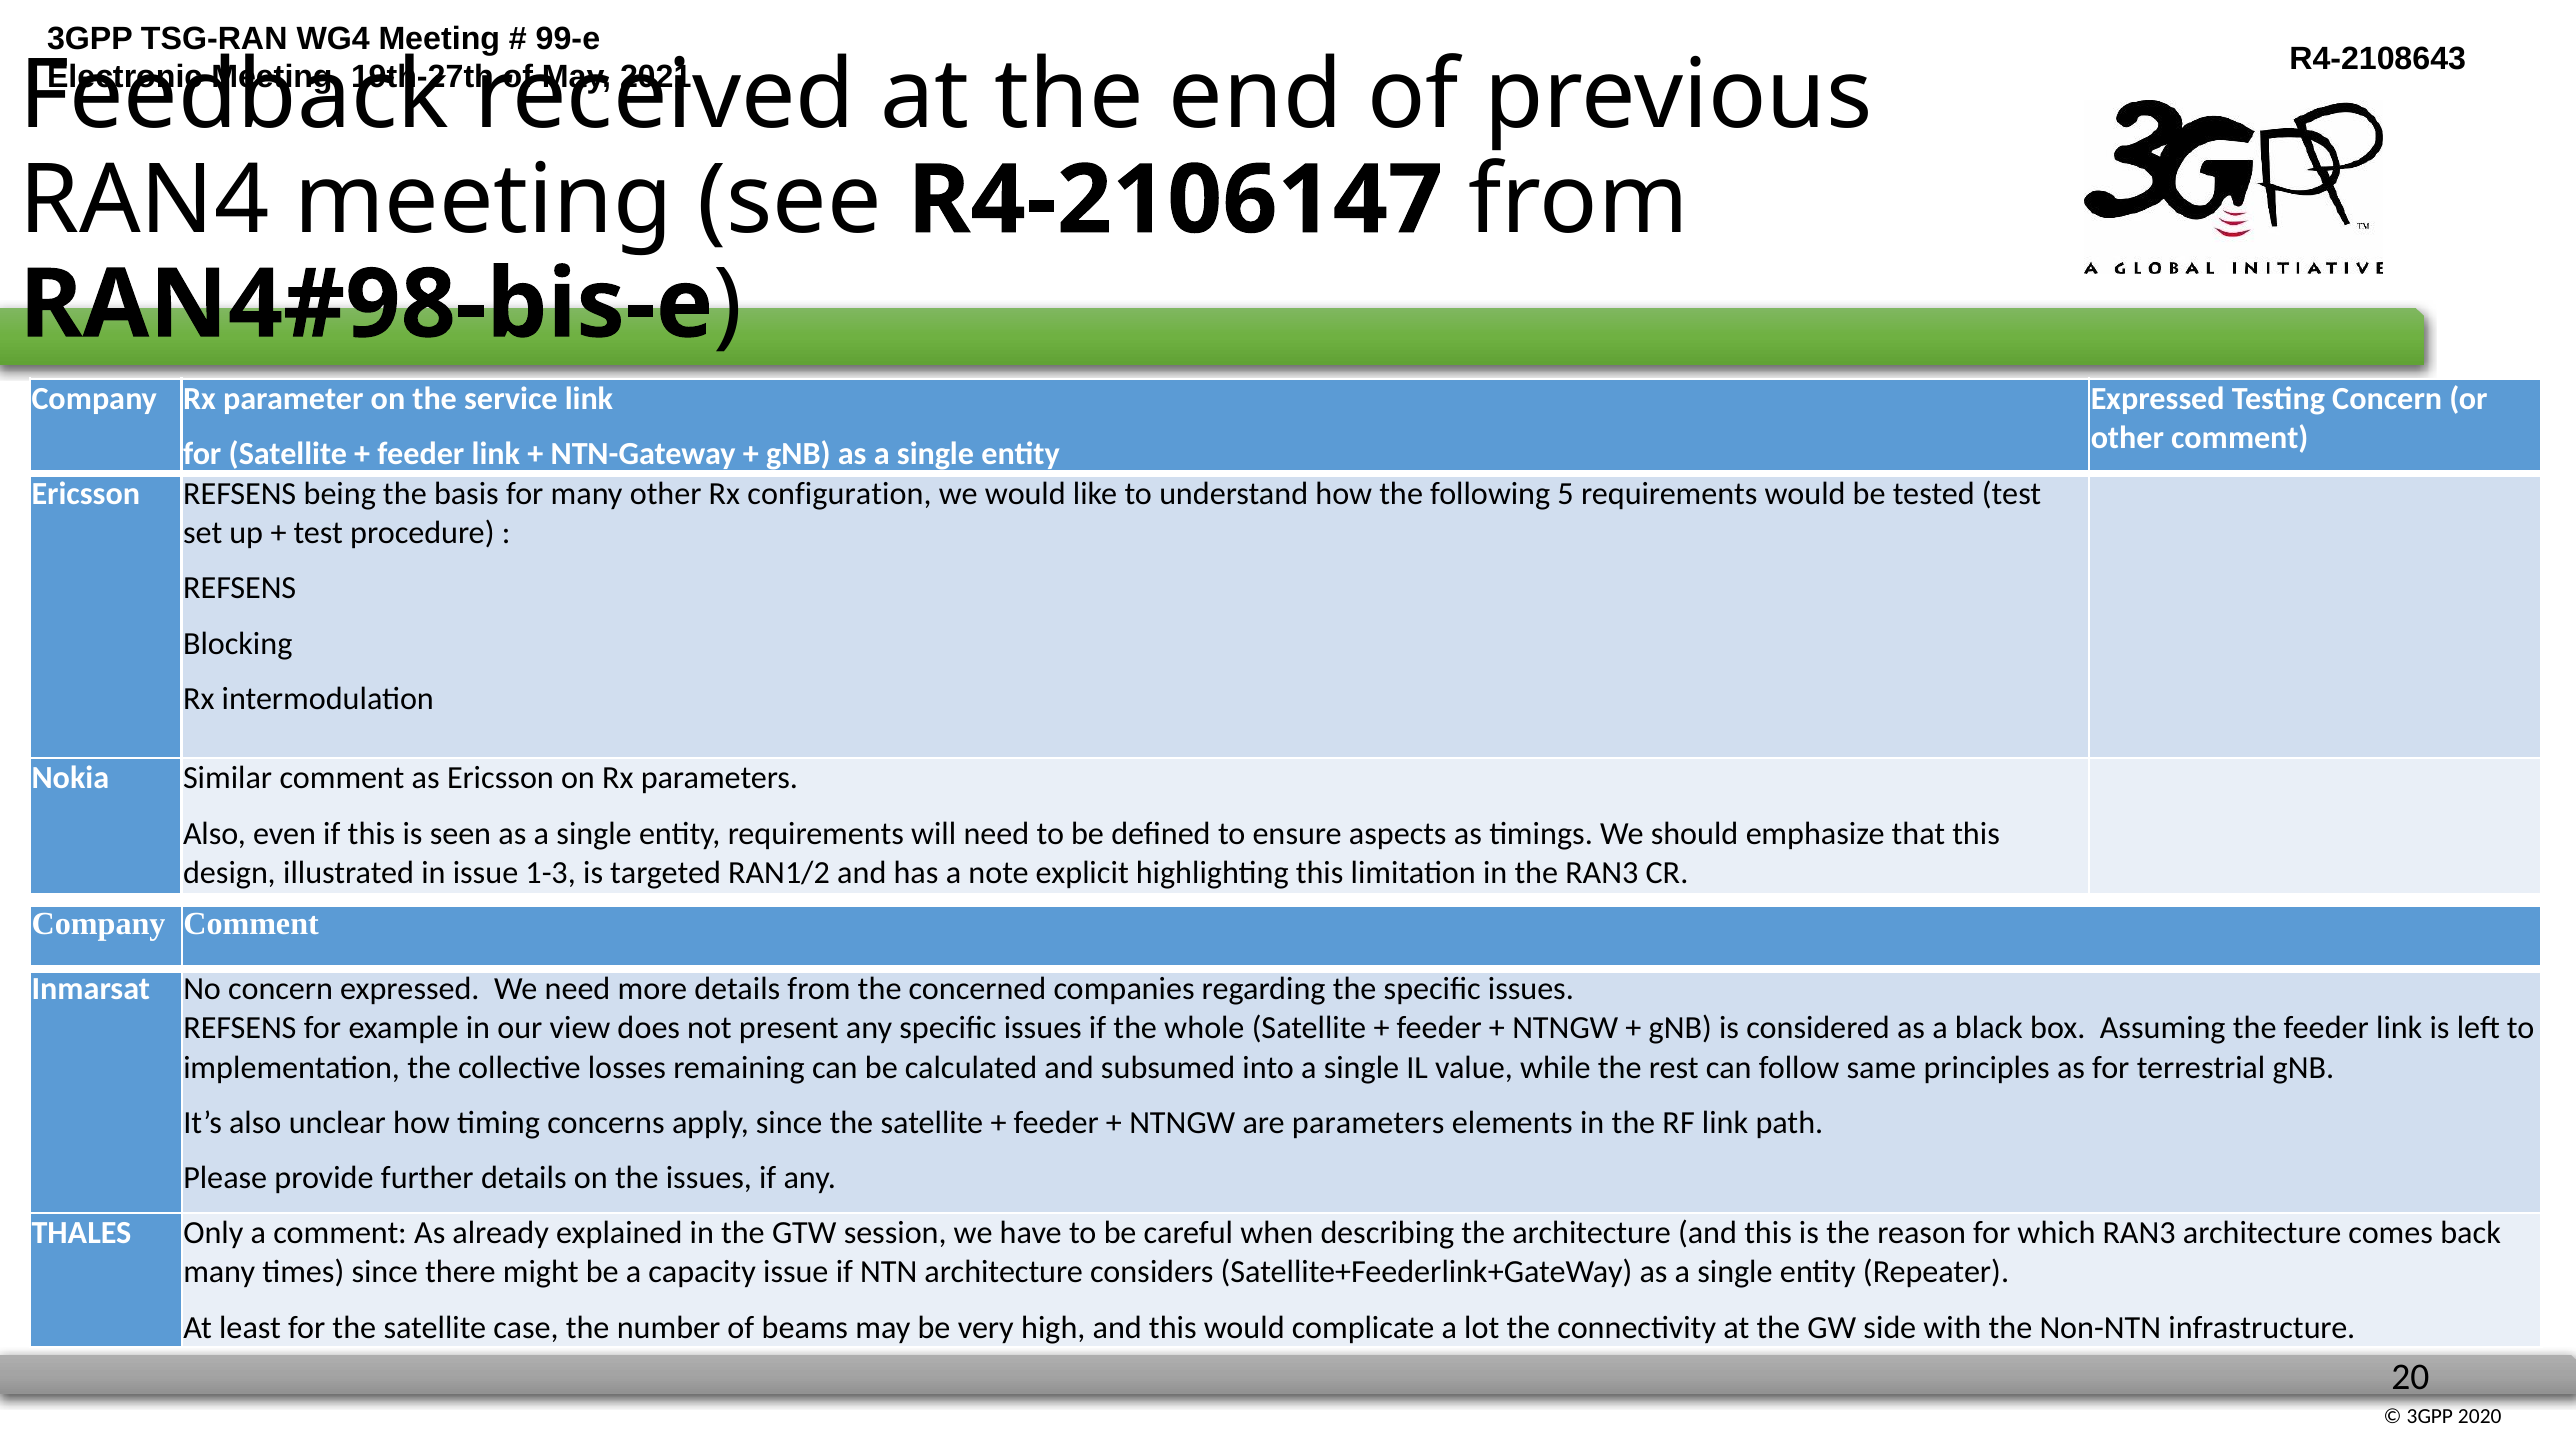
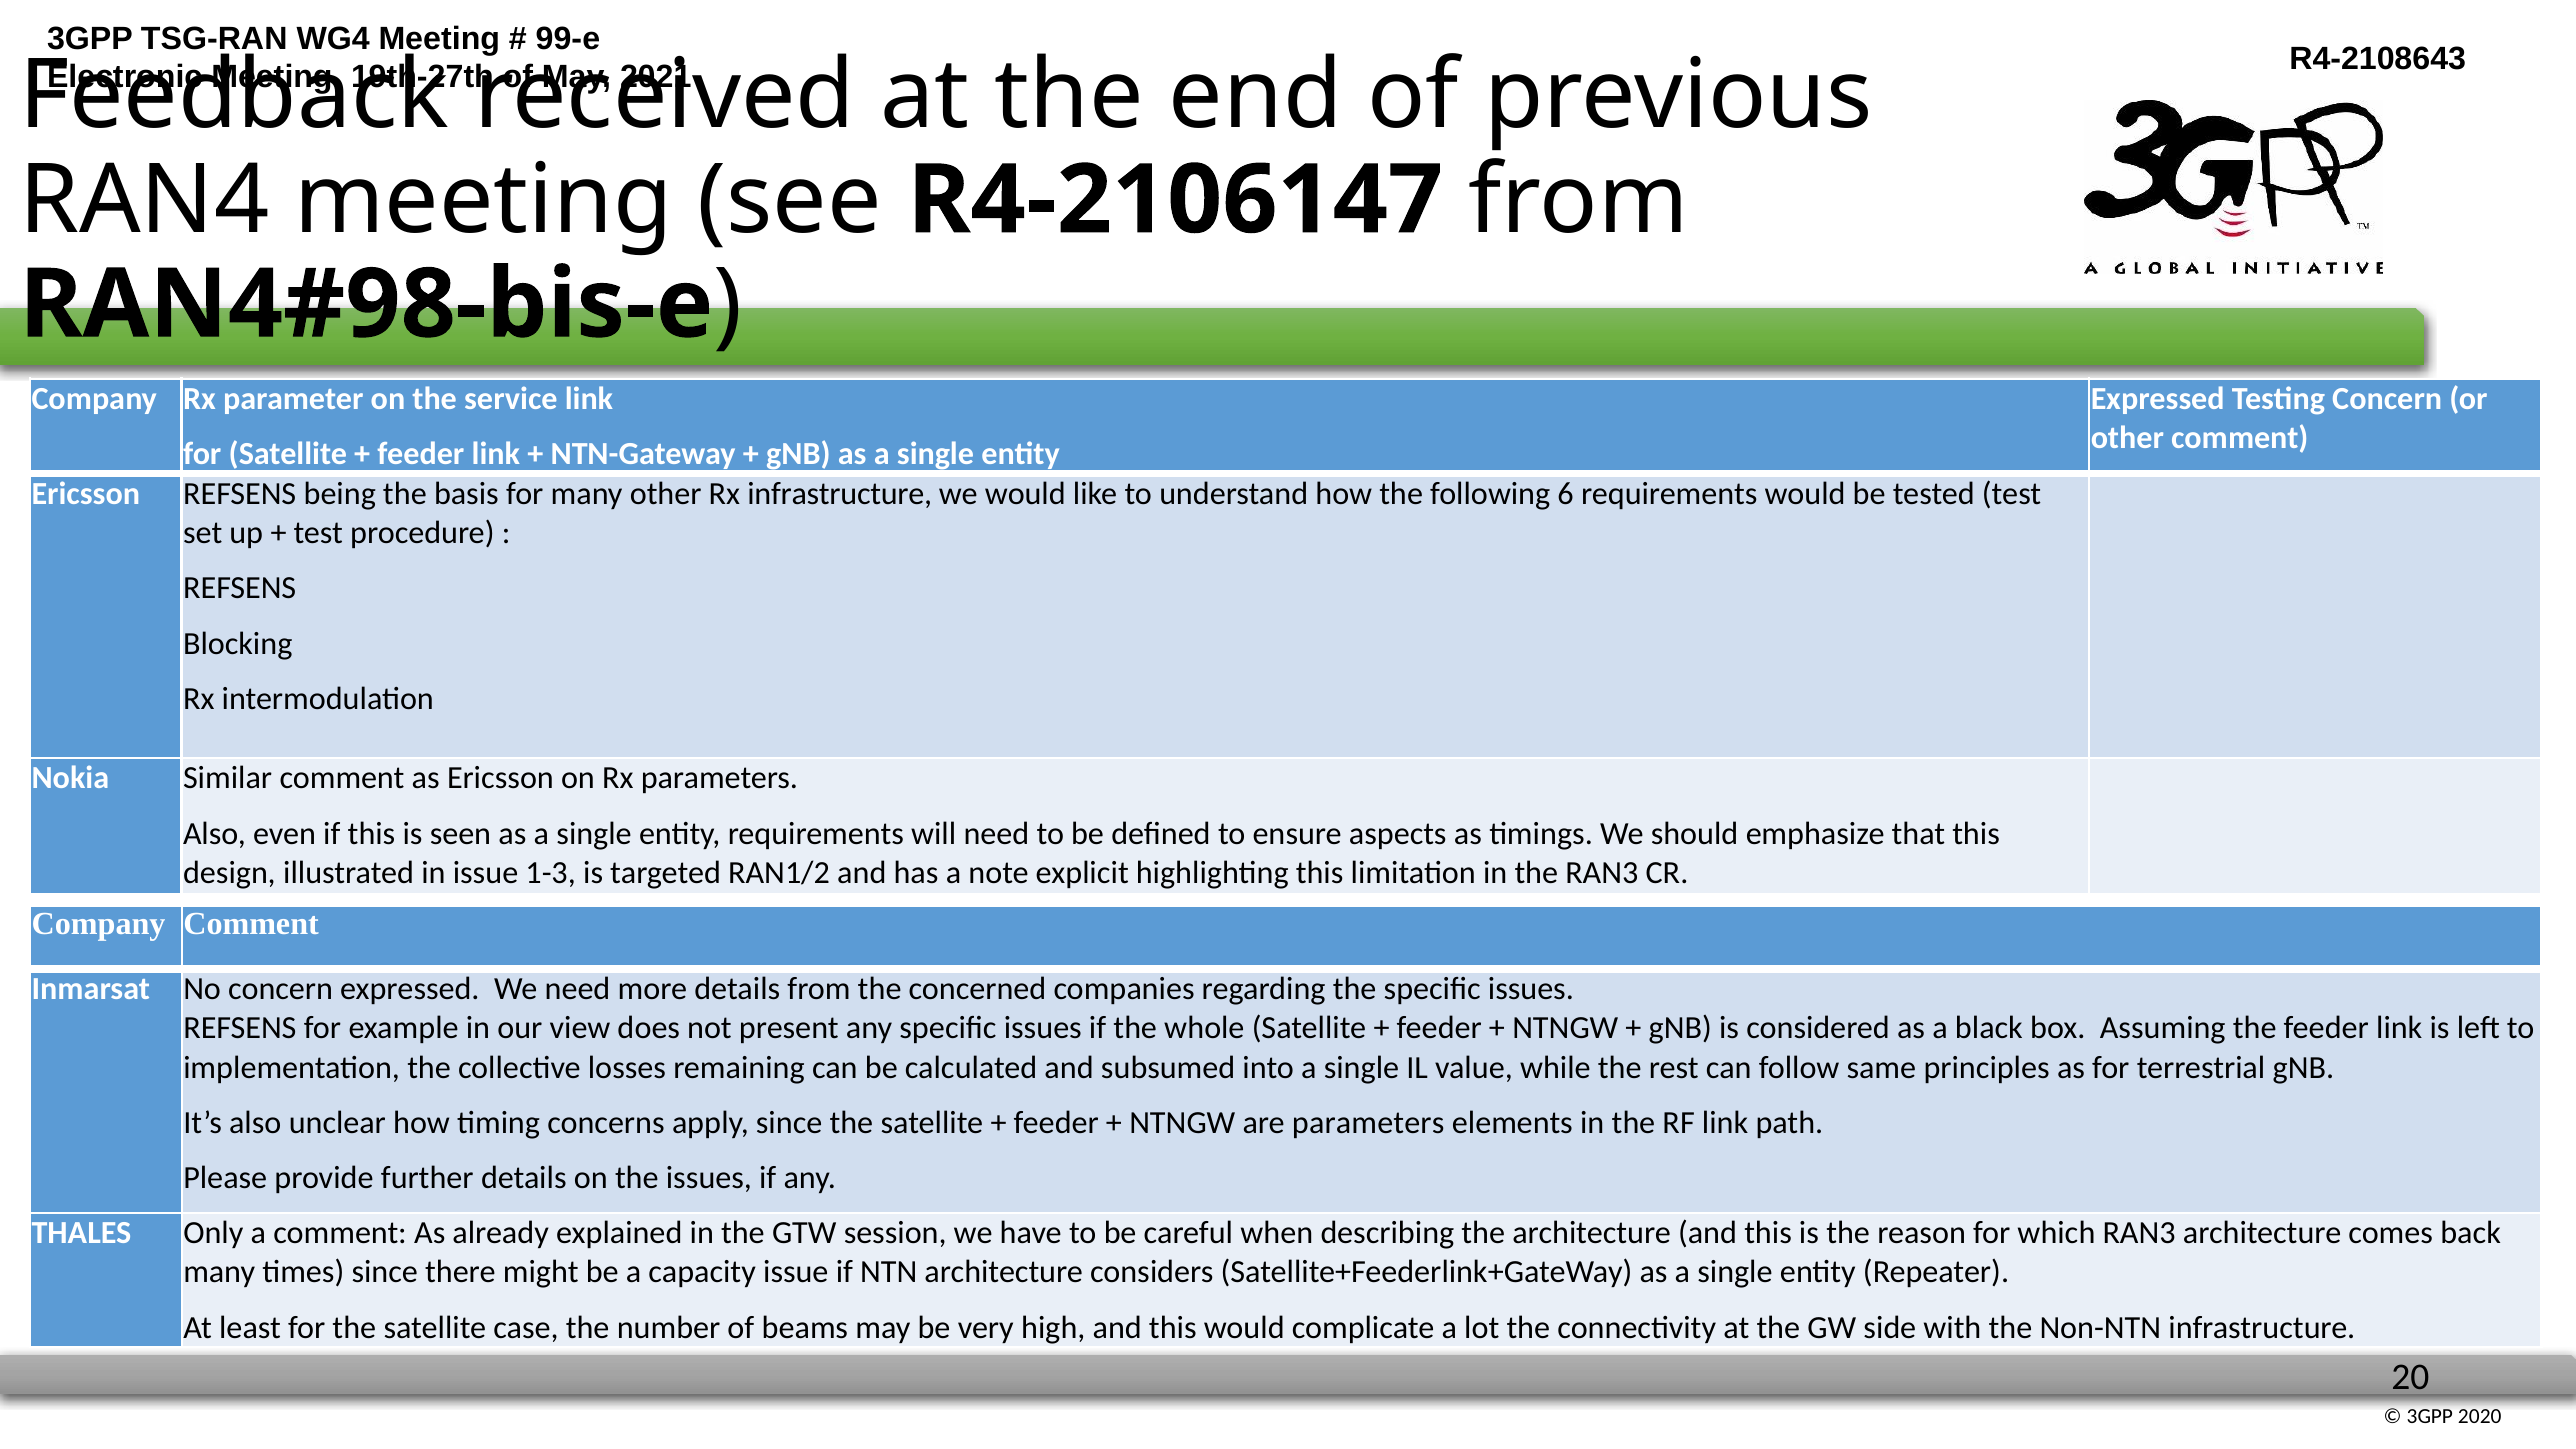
Rx configuration: configuration -> infrastructure (840, 493)
5: 5 -> 6 (1566, 493)
